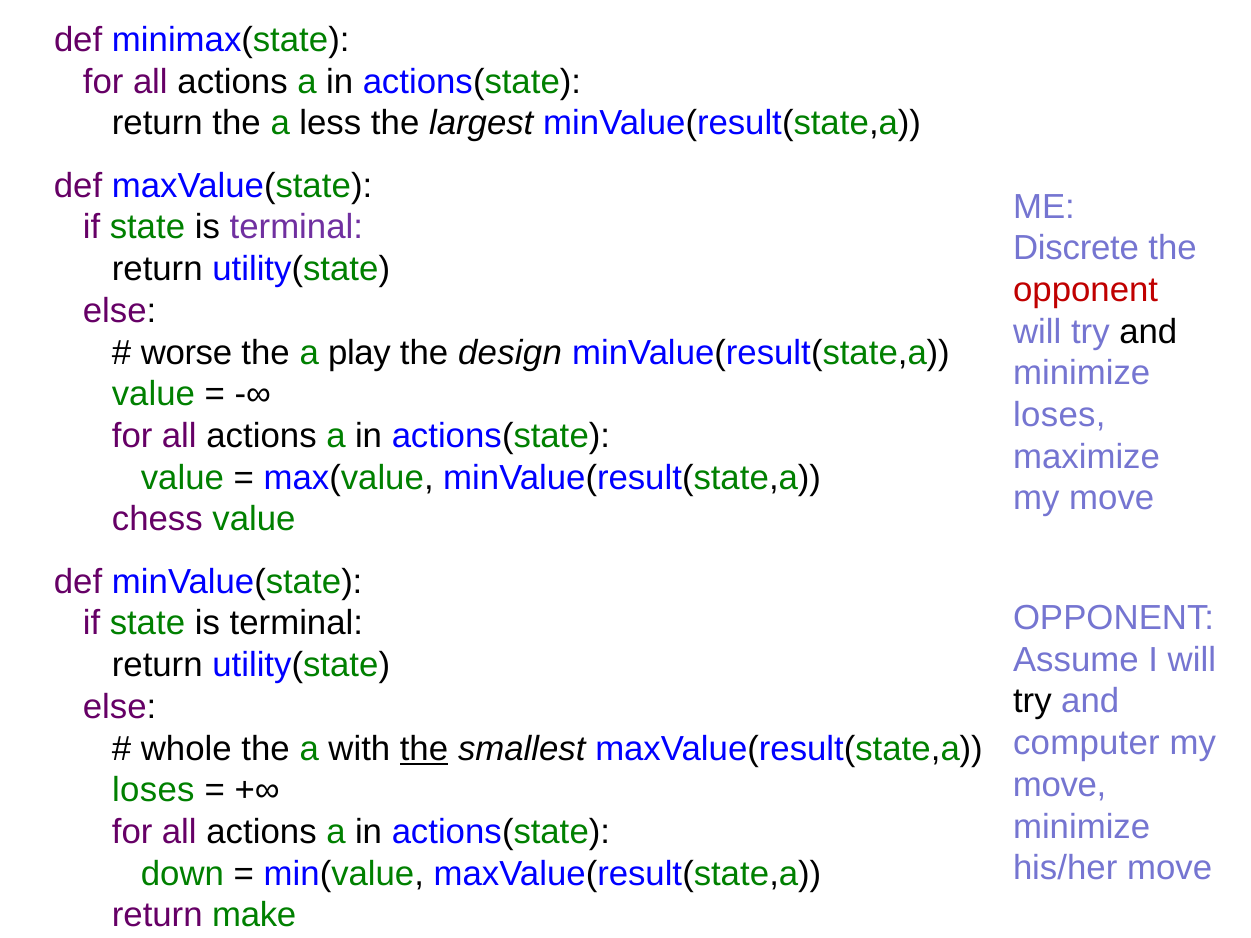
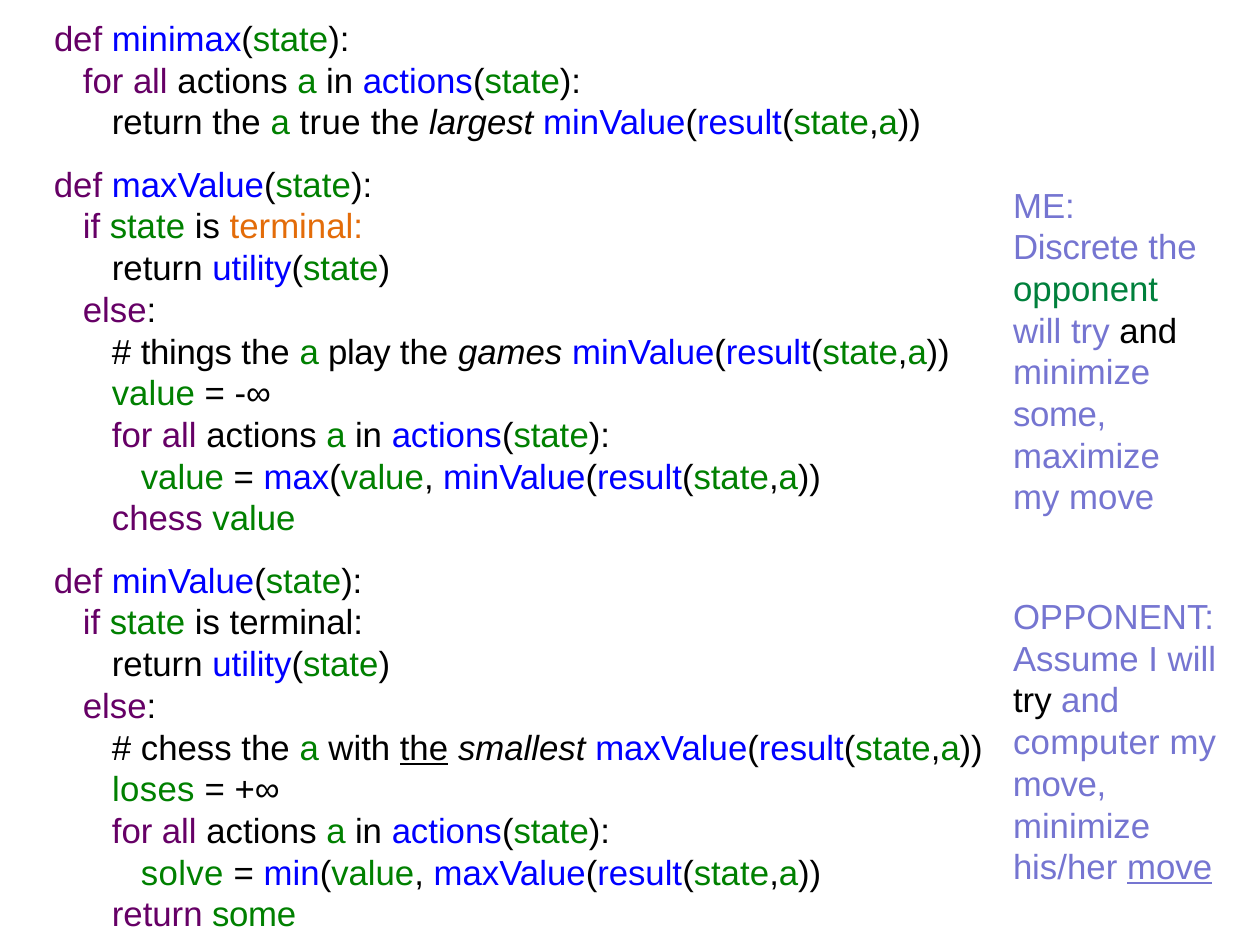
less: less -> true (330, 123)
terminal colour: purple -> orange (296, 228)
opponent colour: red -> green (1086, 290)
worse: worse -> things (186, 353)
design: design -> games (510, 353)
loses: loses -> some (1060, 415)
whole: whole -> chess (186, 749)
move underline: none -> present (1170, 869)
down: down -> solve (182, 874)
return make: make -> some (254, 916)
